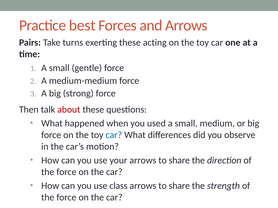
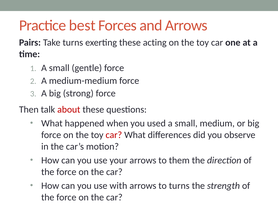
car colour: blue -> red (114, 135)
your arrows to share: share -> them (179, 161)
class: class -> with (118, 186)
share: share -> turns (179, 186)
